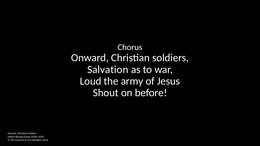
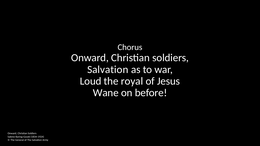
the army: army -> royal (132, 81)
Shout: Shout -> Wane (106, 93)
